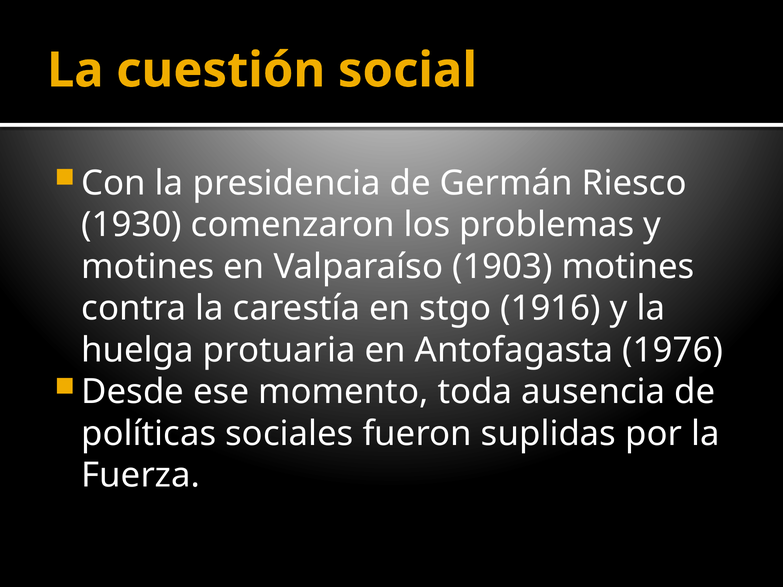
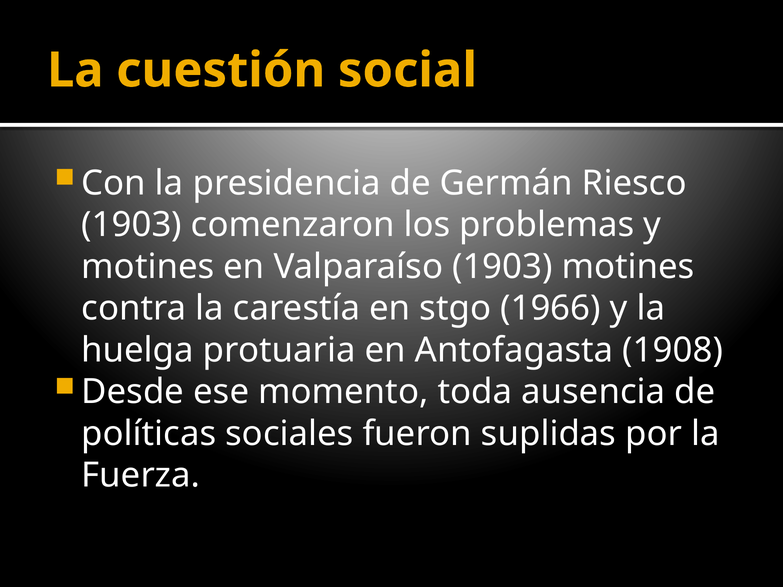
1930: 1930 -> 1903 (132, 225)
1916: 1916 -> 1966 (550, 308)
1976: 1976 -> 1908 (673, 350)
